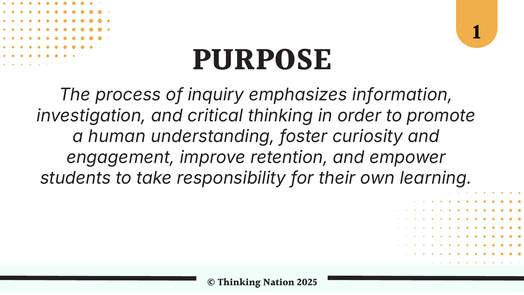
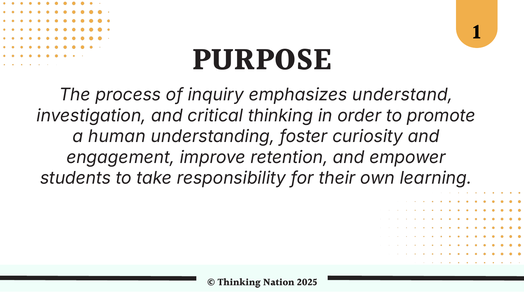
information: information -> understand (403, 95)
